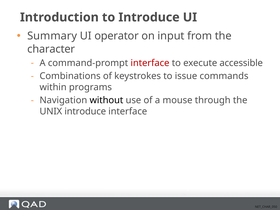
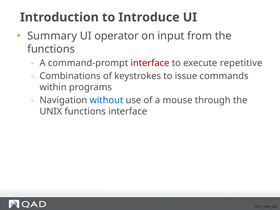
character: character -> functions (51, 49)
accessible: accessible -> repetitive (241, 63)
without colour: black -> blue (106, 100)
UNIX introduce: introduce -> functions (85, 111)
